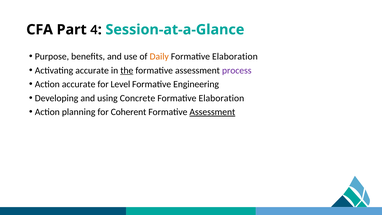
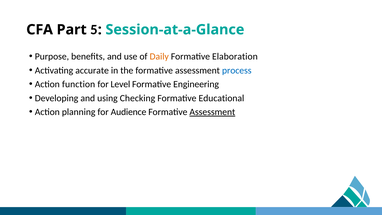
4: 4 -> 5 (94, 30)
the underline: present -> none (127, 70)
process colour: purple -> blue (237, 70)
Action accurate: accurate -> function (79, 84)
Concrete: Concrete -> Checking (138, 98)
Elaboration: Elaboration -> Educational (221, 98)
Coherent: Coherent -> Audience (129, 112)
